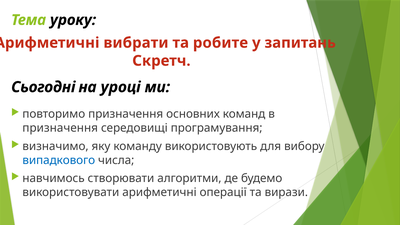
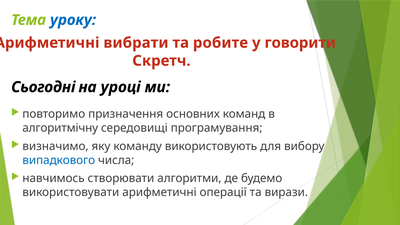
уроку colour: black -> blue (73, 20)
запитань: запитань -> говорити (300, 43)
призначення: призначення -> алгоритмічну (60, 128)
